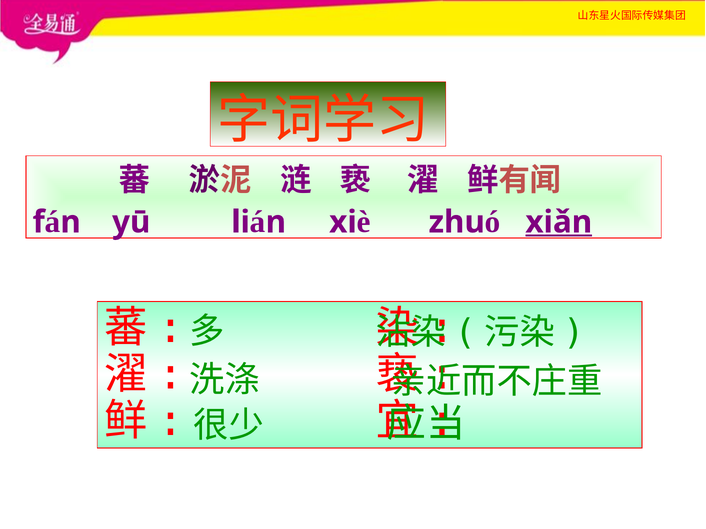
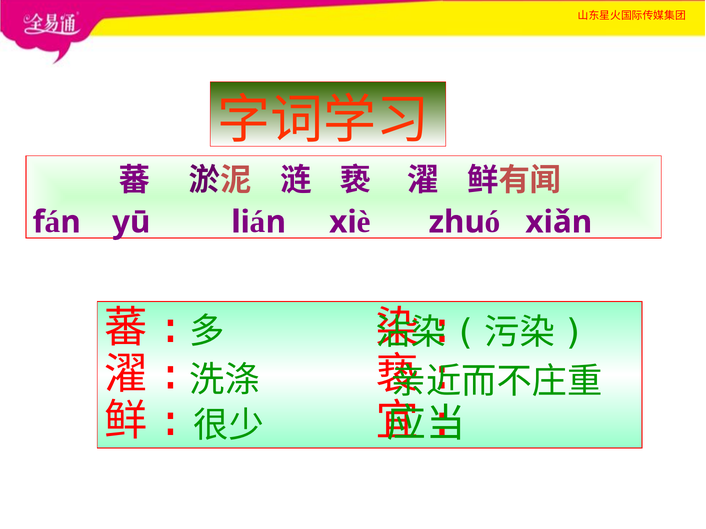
xiǎn underline: present -> none (559, 222)
